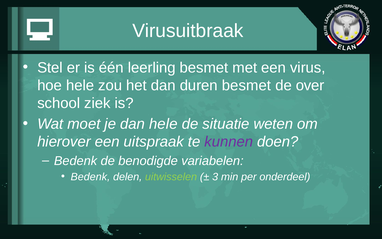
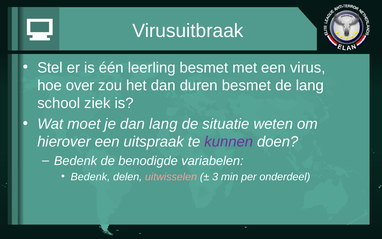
hoe hele: hele -> over (80, 85)
de over: over -> lang (310, 85)
dan hele: hele -> lang (163, 124)
uitwisselen colour: light green -> pink (171, 177)
